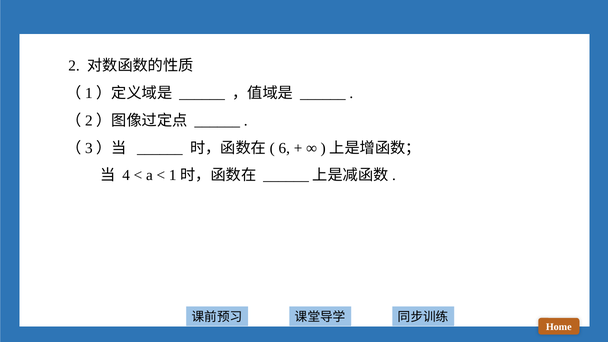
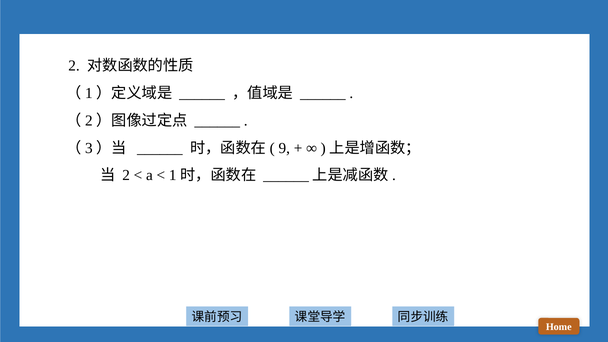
6: 6 -> 9 (284, 148)
4: 4 -> 2 (126, 175)
